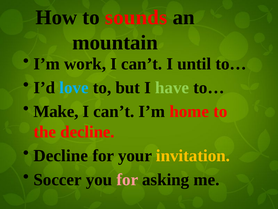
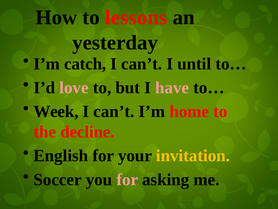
sounds: sounds -> lessons (136, 17)
mountain: mountain -> yesterday (115, 42)
work: work -> catch (85, 64)
love colour: light blue -> pink (74, 87)
have colour: light green -> pink (172, 87)
Make: Make -> Week (56, 111)
Decline: Decline -> English (61, 155)
